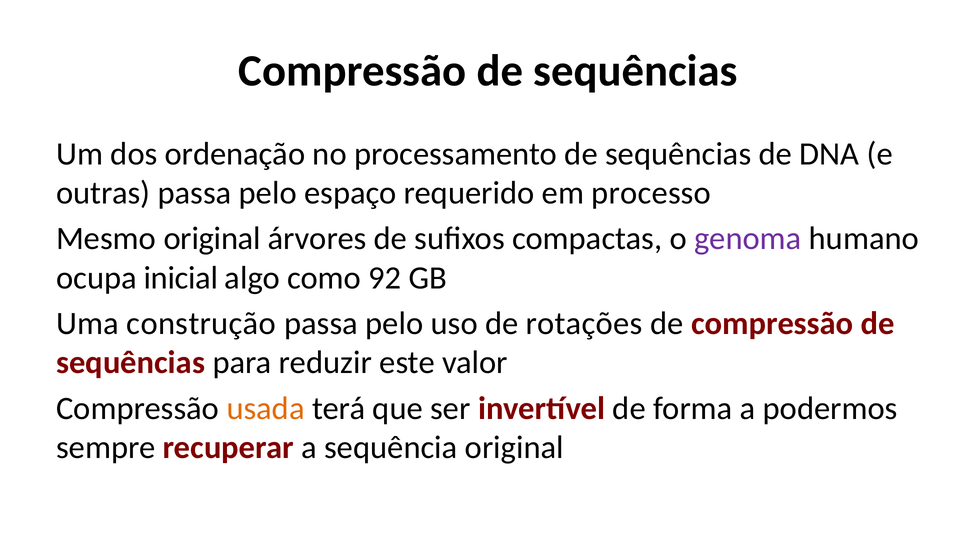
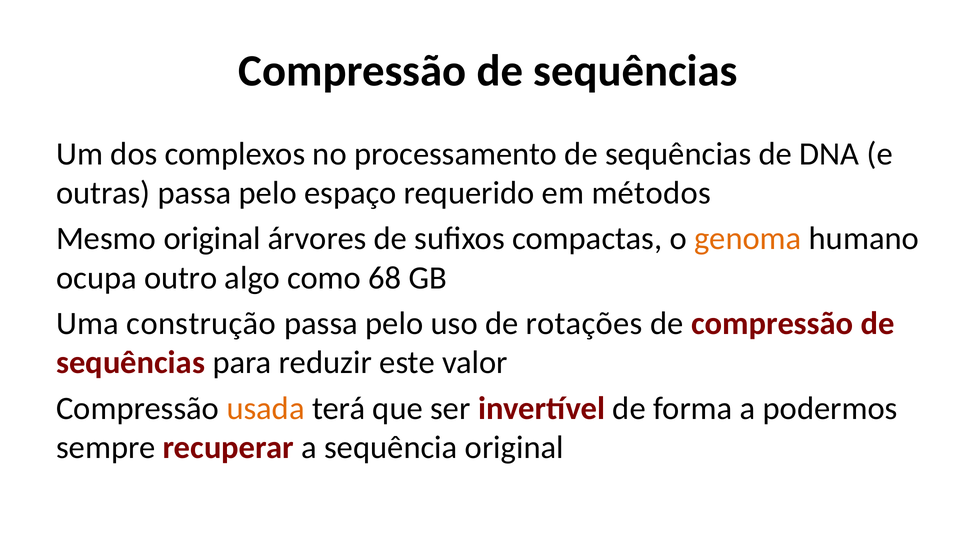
ordenação: ordenação -> complexos (235, 154)
processo: processo -> métodos (651, 193)
genoma colour: purple -> orange (748, 238)
inicial: inicial -> outro (181, 278)
92: 92 -> 68 (385, 278)
